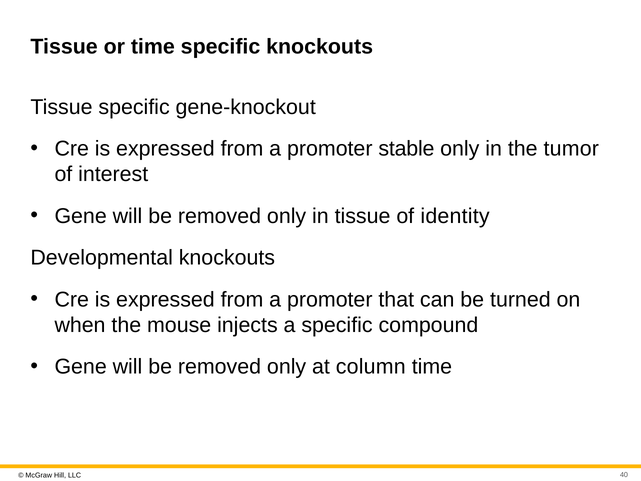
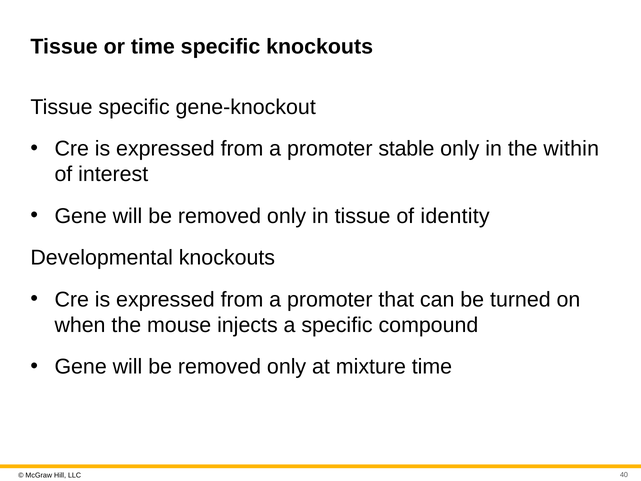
tumor: tumor -> within (571, 149)
column: column -> mixture (371, 367)
